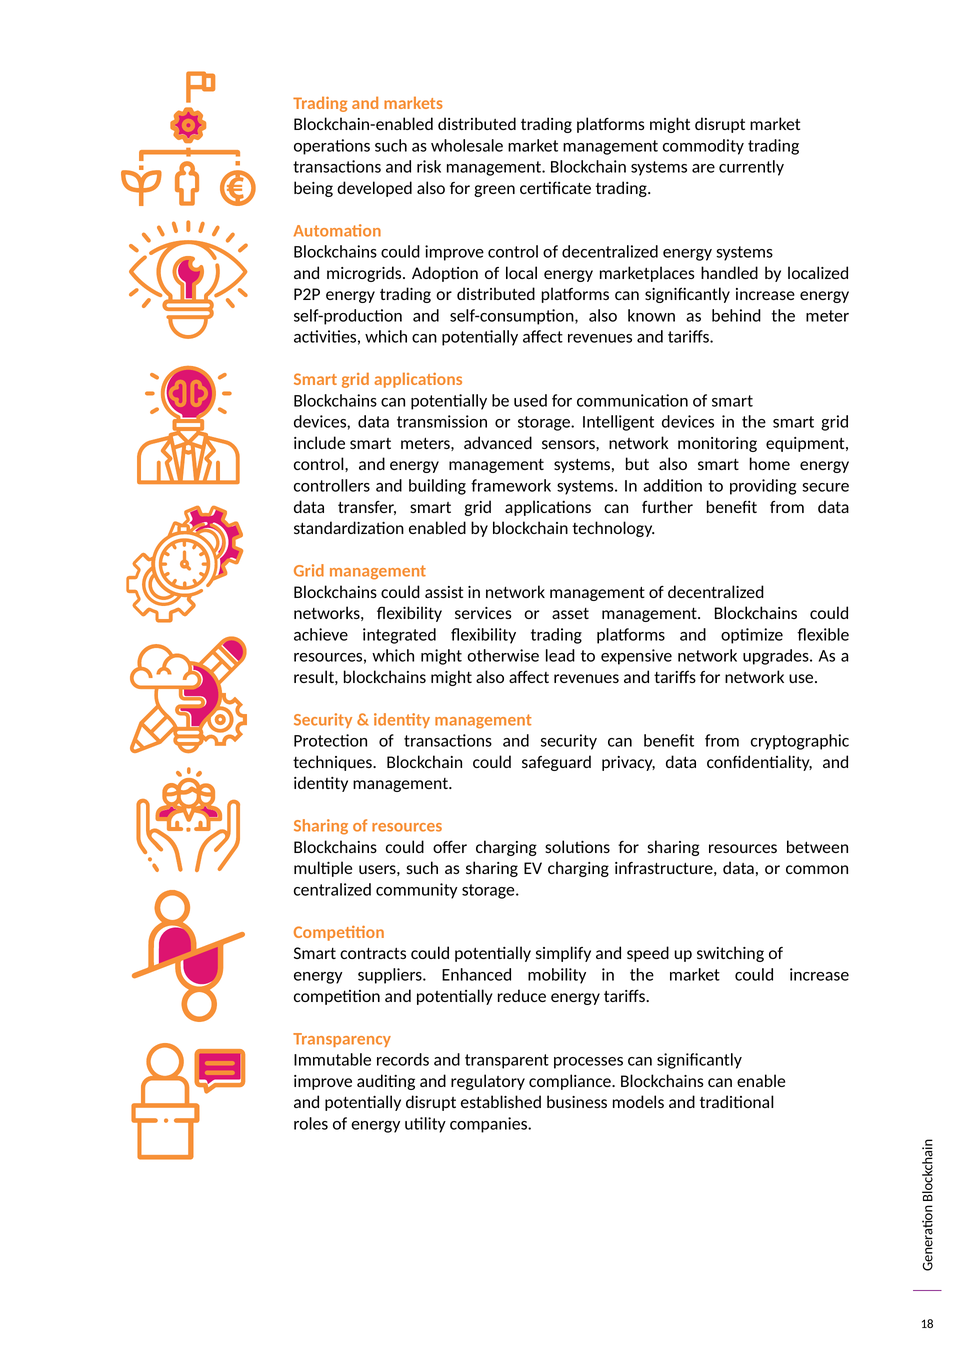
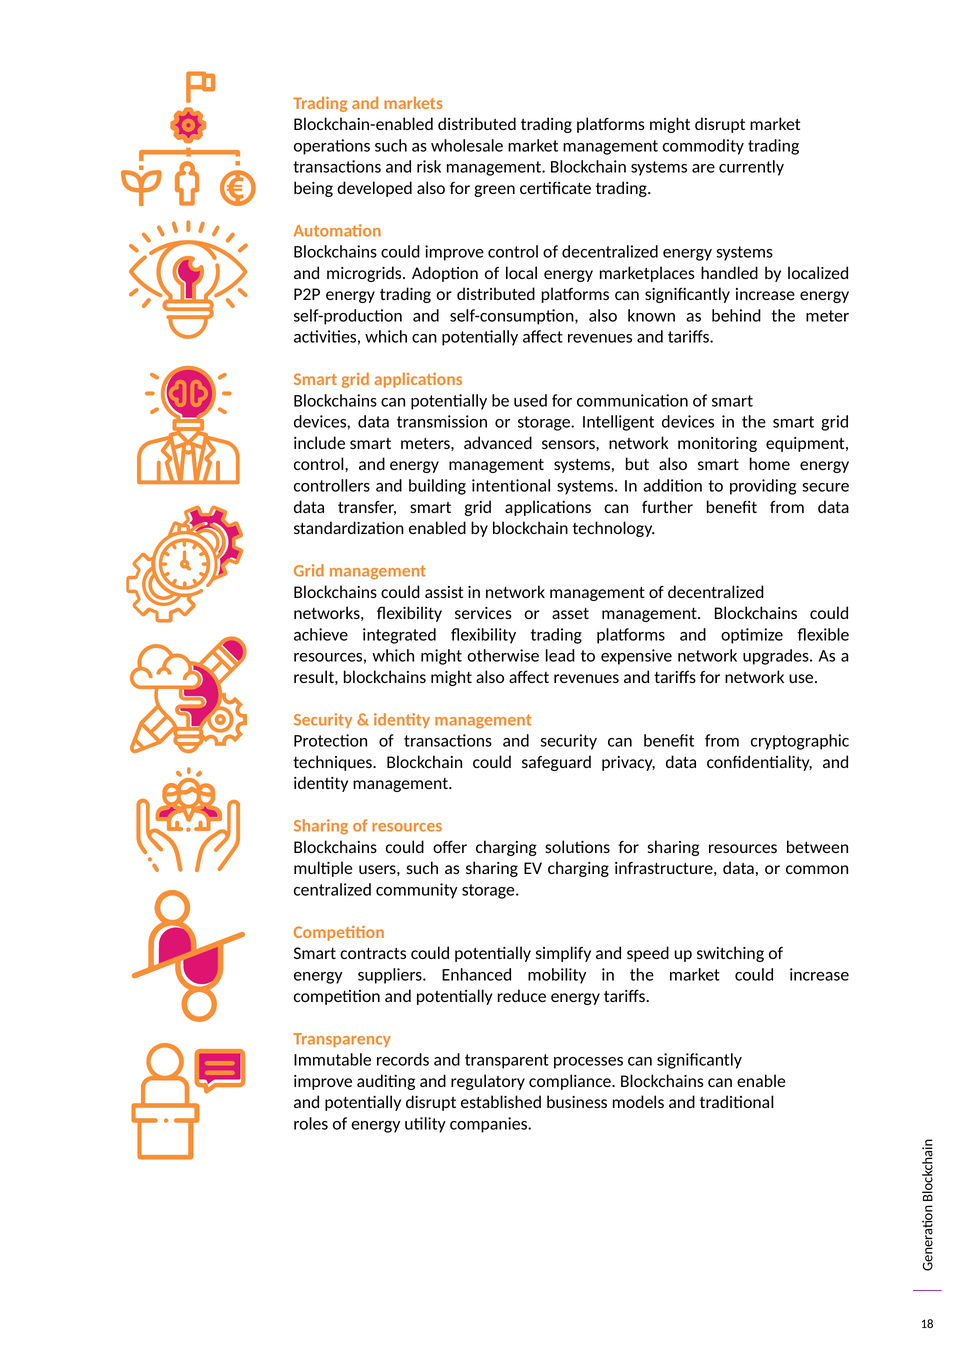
framework: framework -> intentional (511, 486)
